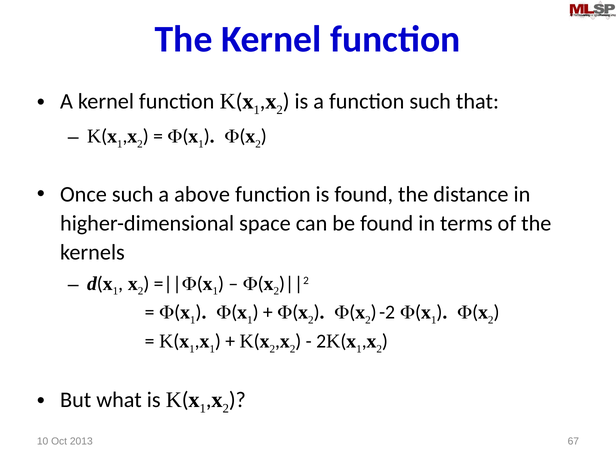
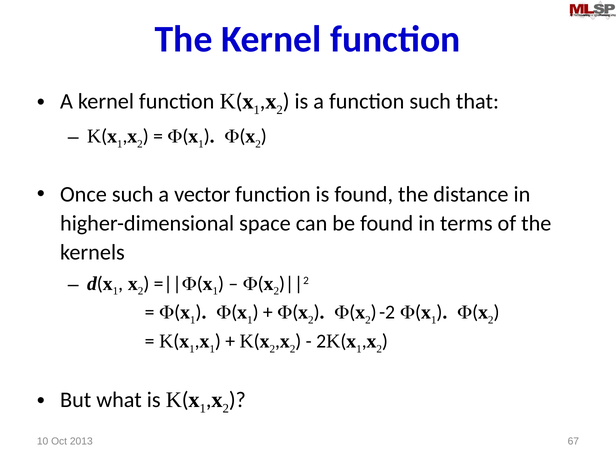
above: above -> vector (202, 195)
